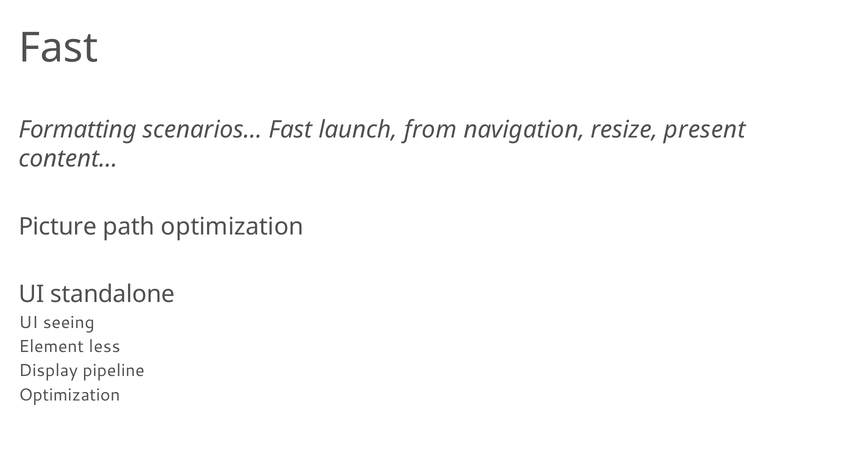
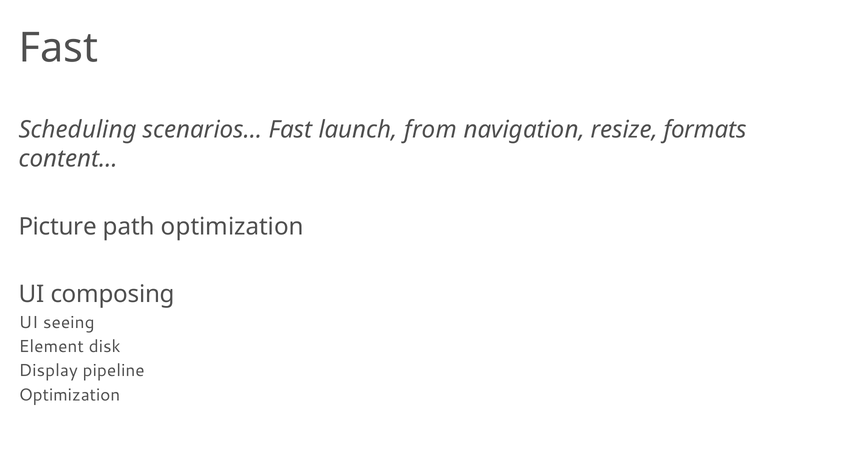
Formatting: Formatting -> Scheduling (78, 130)
present: present -> formats (705, 130)
standalone: standalone -> composing (113, 294)
less: less -> disk (105, 346)
